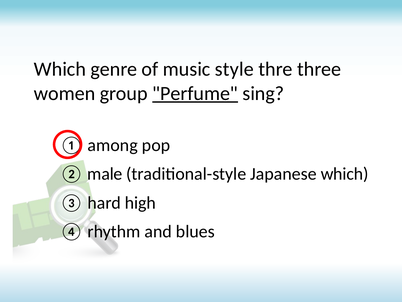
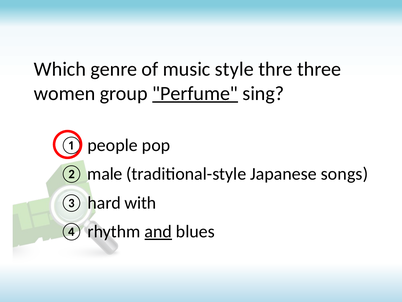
among: among -> people (113, 145)
Japanese which: which -> songs (344, 174)
high: high -> with (140, 203)
and underline: none -> present (158, 231)
